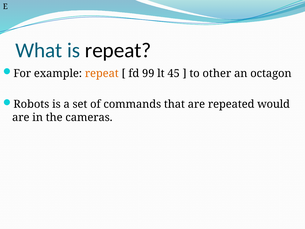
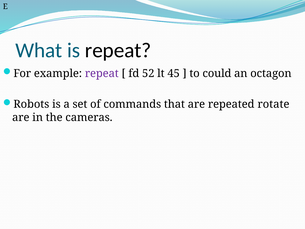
repeat colour: orange -> purple (102, 73)
99: 99 -> 52 (148, 73)
other: other -> could (217, 73)
would: would -> rotate (273, 104)
